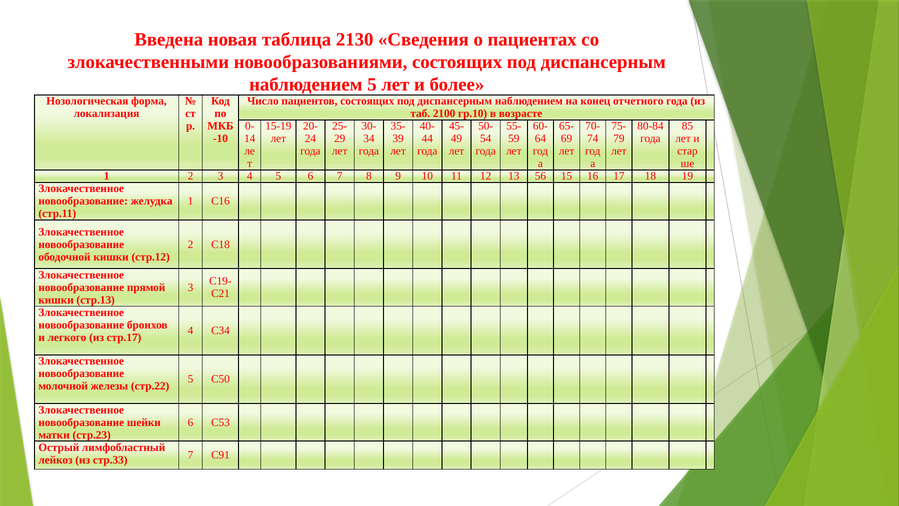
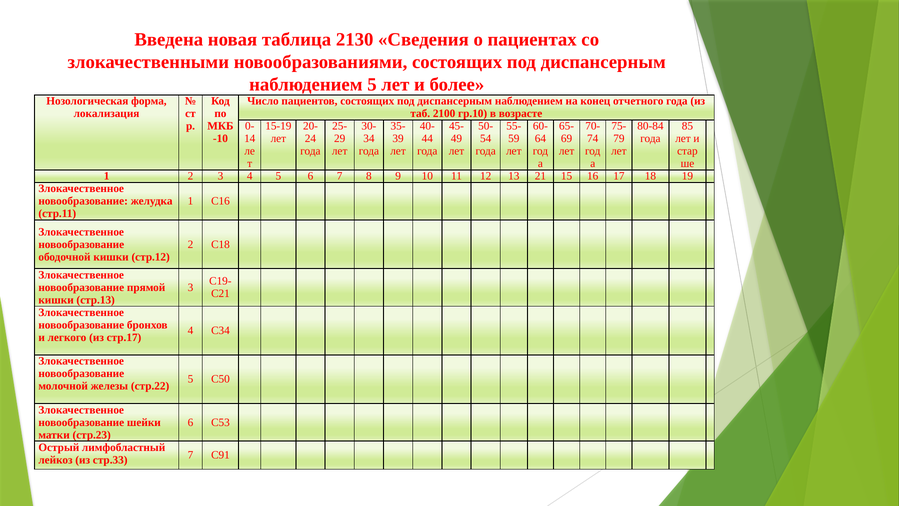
56: 56 -> 21 (540, 176)
